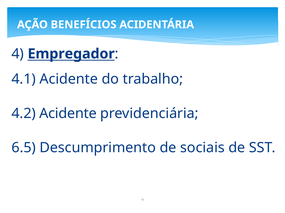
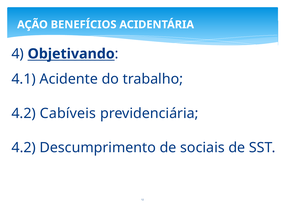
Empregador: Empregador -> Objetivando (71, 54)
4.2 Acidente: Acidente -> Cabíveis (68, 114)
6.5: 6.5 -> 4.2 (24, 148)
